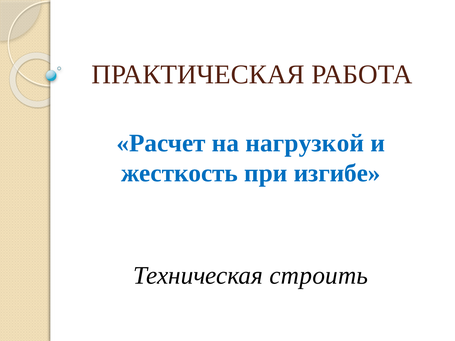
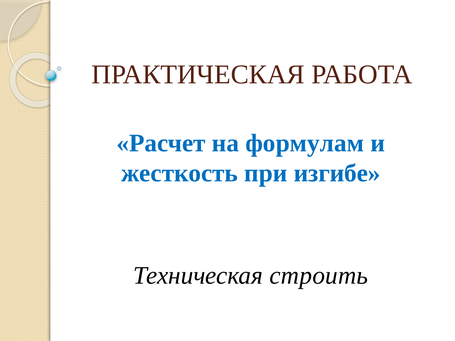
нагрузкой: нагрузкой -> формулам (305, 143)
